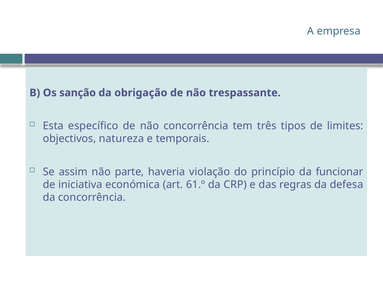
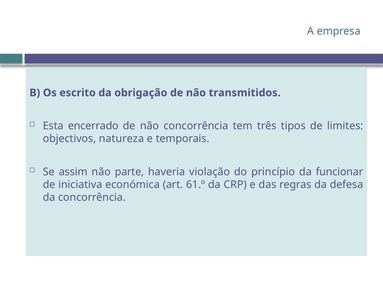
sanção: sanção -> escrito (78, 93)
trespassante: trespassante -> transmitidos (245, 93)
específico: específico -> encerrado (93, 126)
